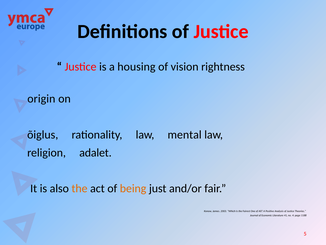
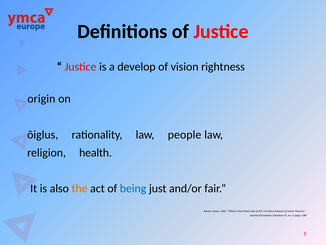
housing: housing -> develop (136, 67)
mental: mental -> people (185, 134)
adalet: adalet -> health (95, 152)
being colour: orange -> blue (133, 188)
